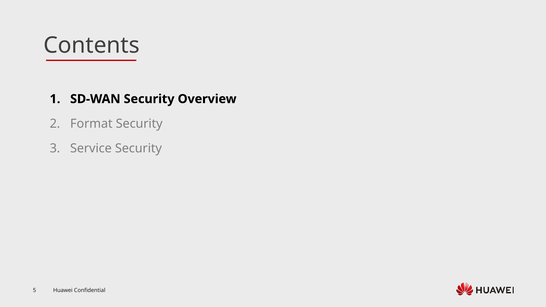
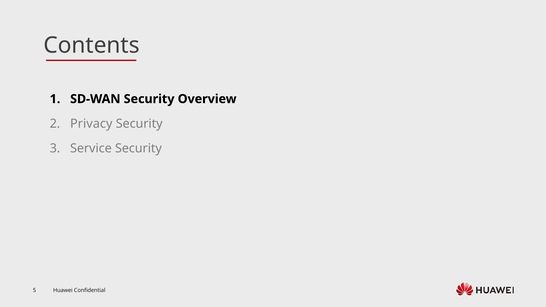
Format: Format -> Privacy (91, 124)
